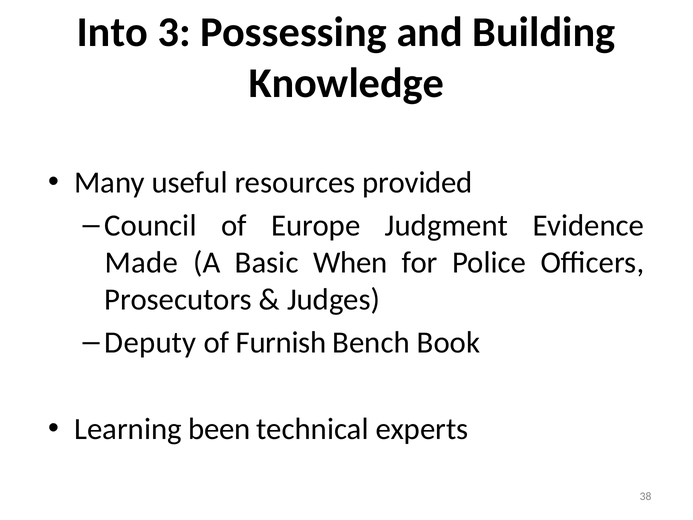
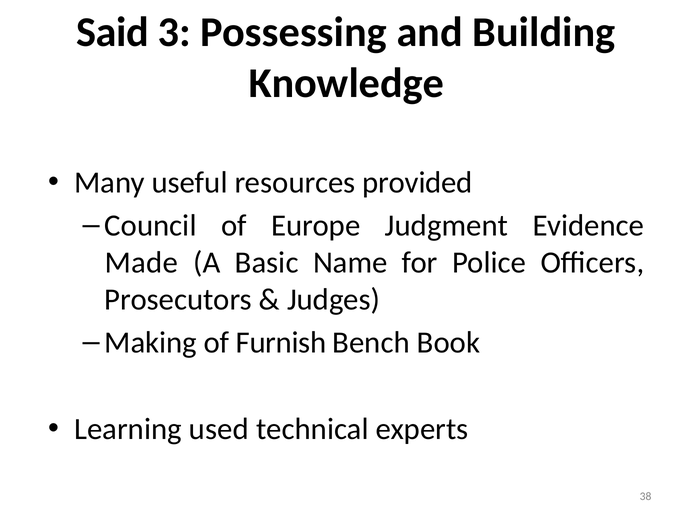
Into: Into -> Said (113, 32)
When: When -> Name (350, 263)
Deputy: Deputy -> Making (151, 343)
been: been -> used (219, 429)
